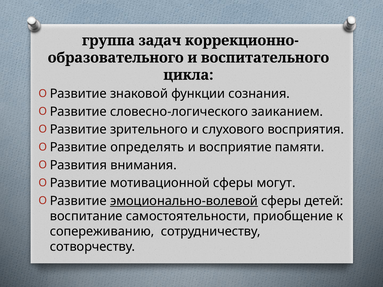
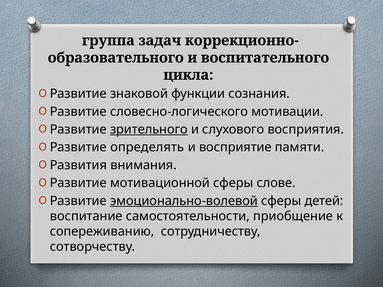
заиканием: заиканием -> мотивации (287, 112)
зрительного underline: none -> present (149, 130)
могут: могут -> слове (276, 183)
